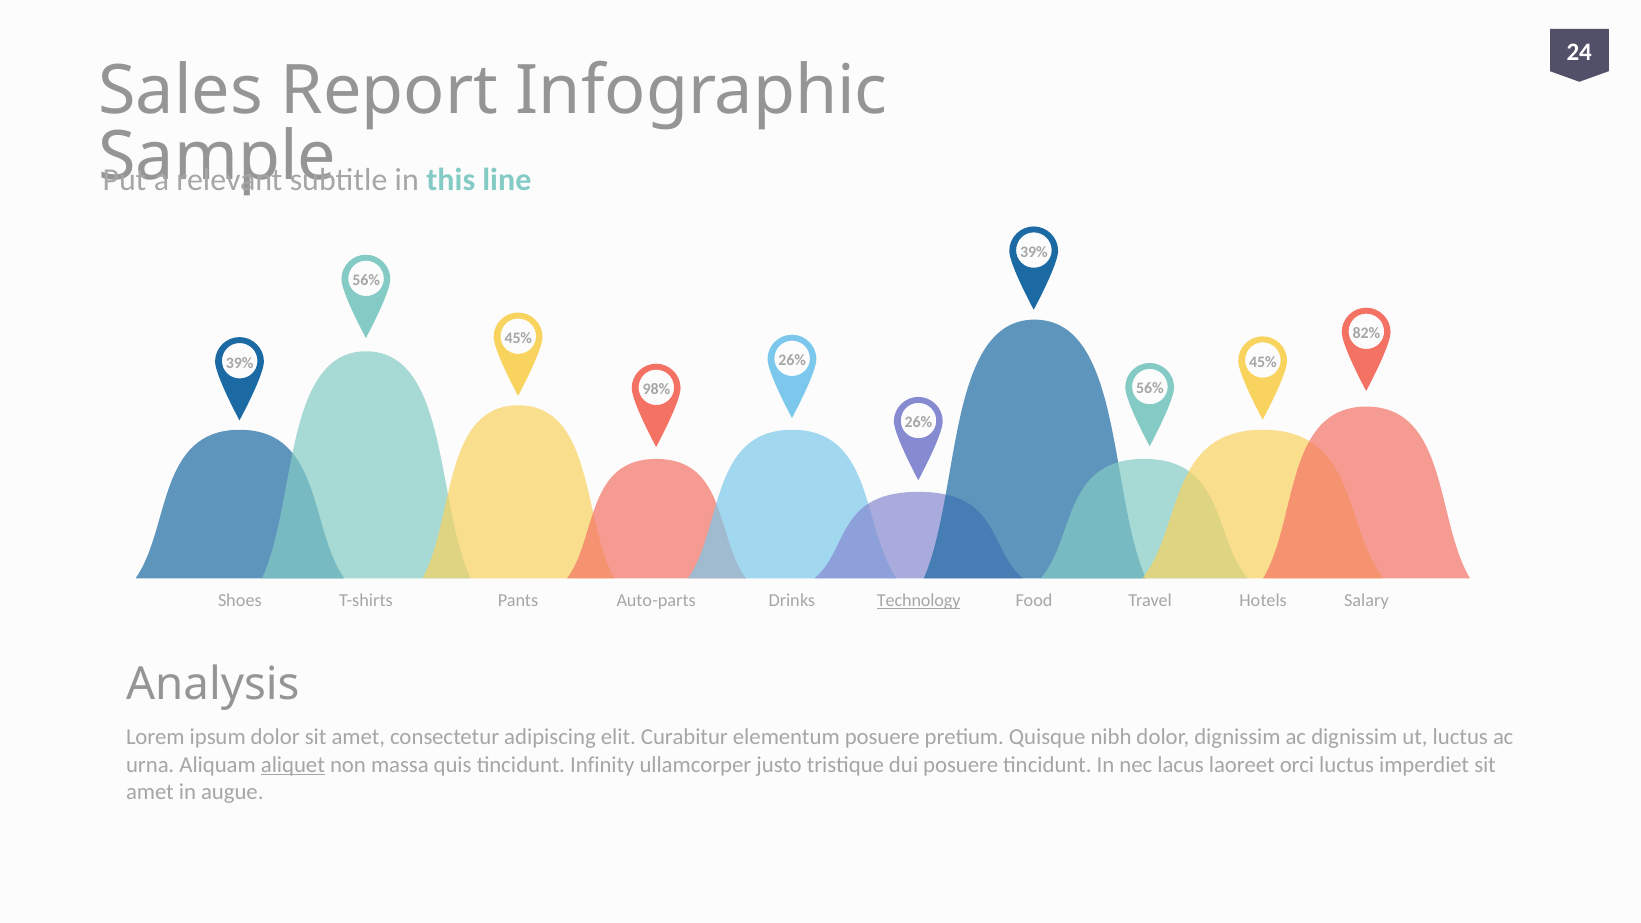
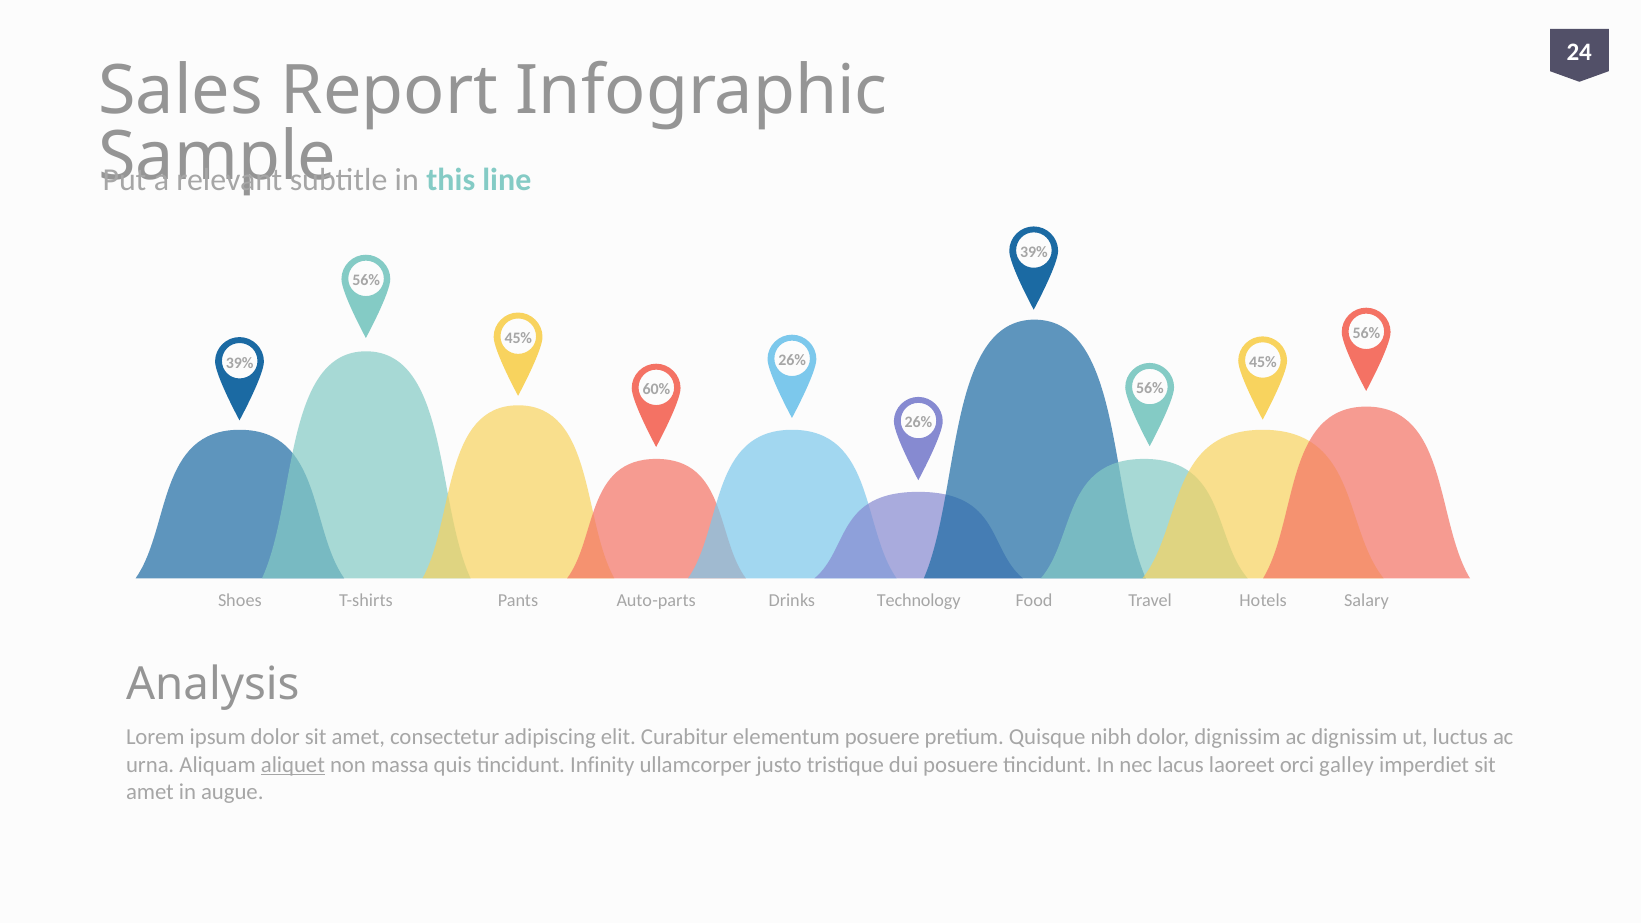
82%: 82% -> 56% (1366, 333)
98%: 98% -> 60% (656, 390)
Technology underline: present -> none (919, 601)
orci luctus: luctus -> galley (1347, 765)
